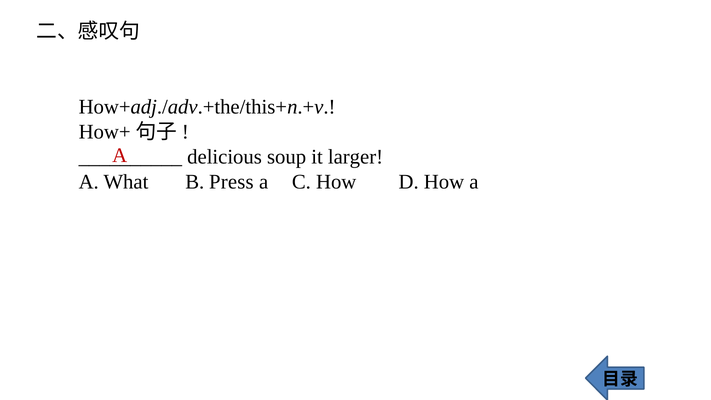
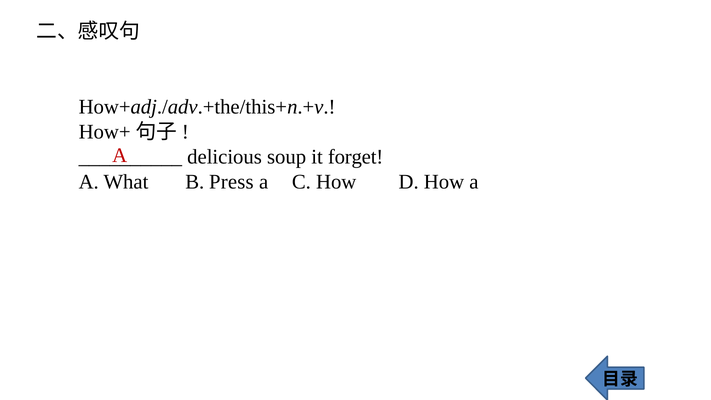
larger: larger -> forget (356, 157)
